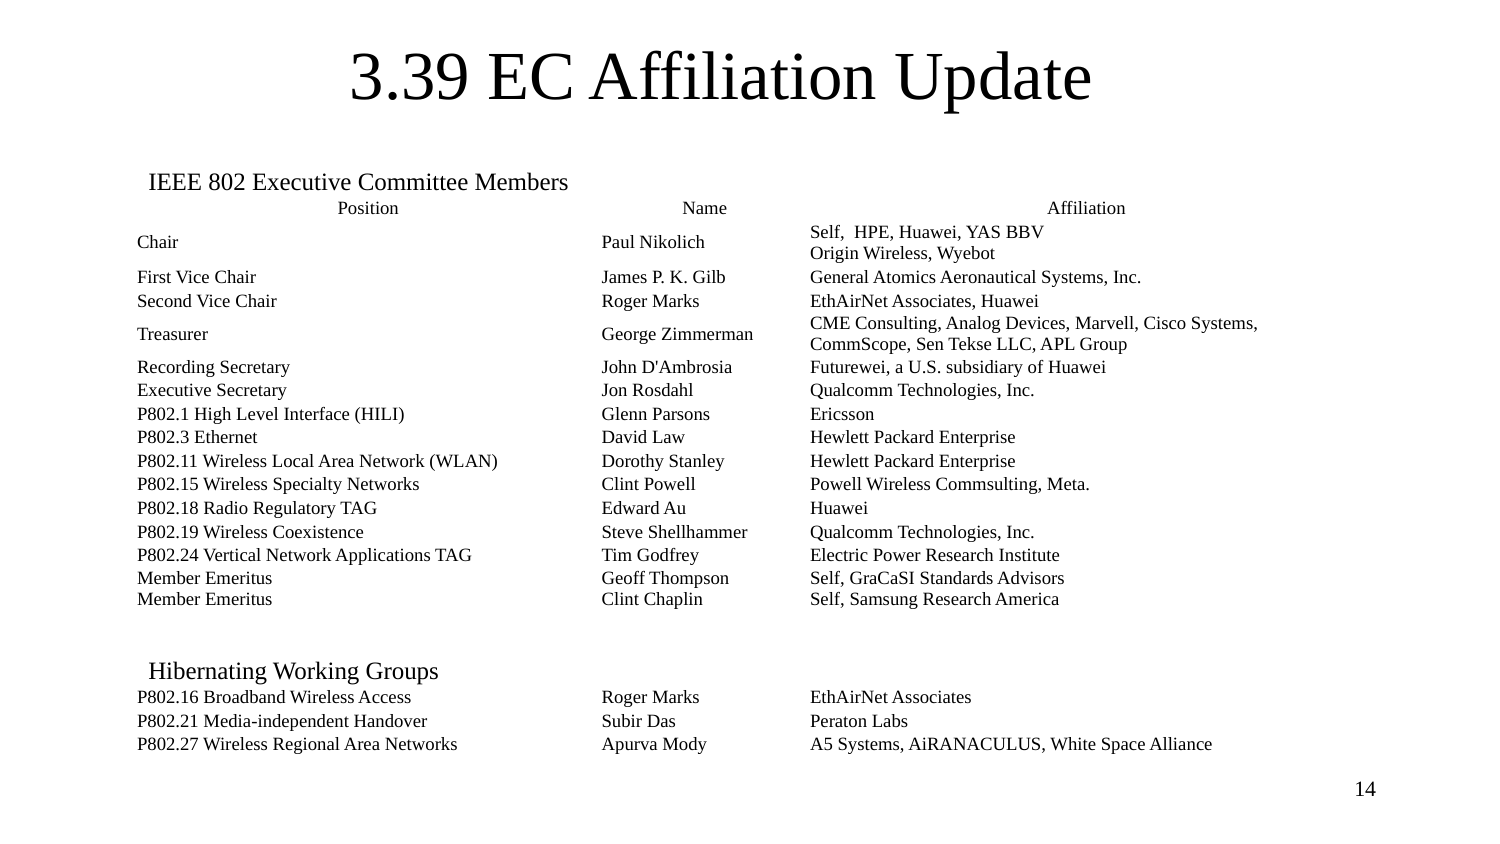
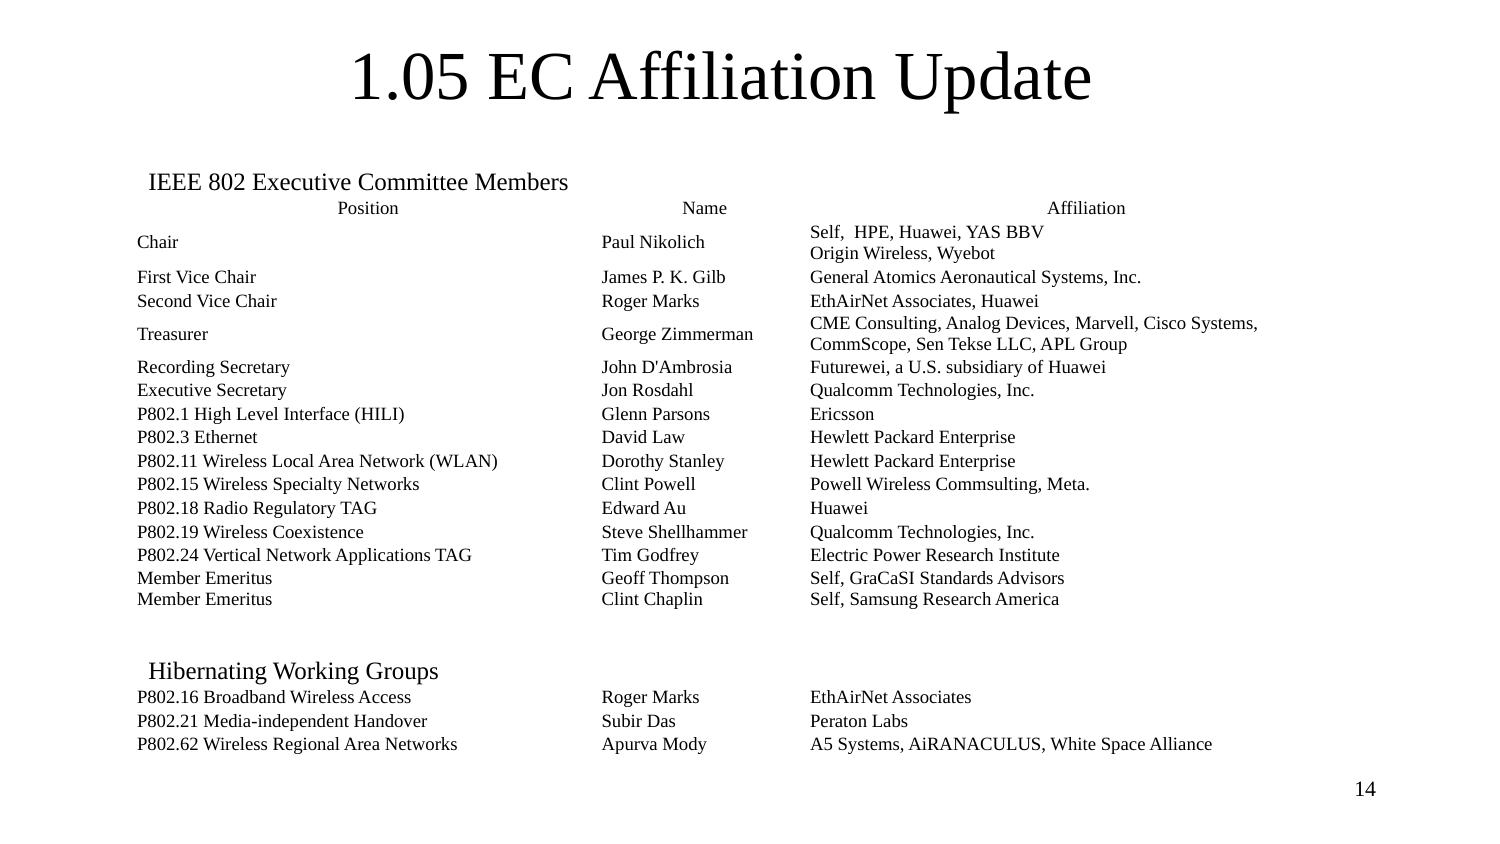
3.39: 3.39 -> 1.05 (410, 77)
P802.27: P802.27 -> P802.62 (168, 745)
